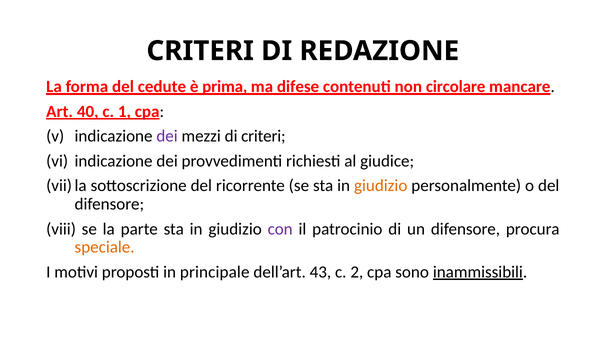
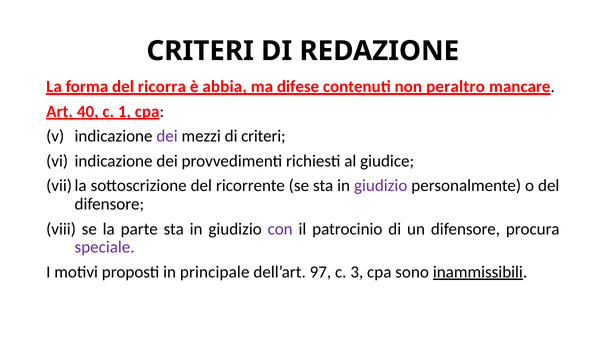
cedute: cedute -> ricorra (162, 87)
prima: prima -> abbia (225, 87)
circolare: circolare -> peraltro (455, 87)
giudizio colour: orange -> purple (381, 186)
speciale colour: orange -> purple (105, 247)
43: 43 -> 97 (320, 272)
2: 2 -> 3 (357, 272)
